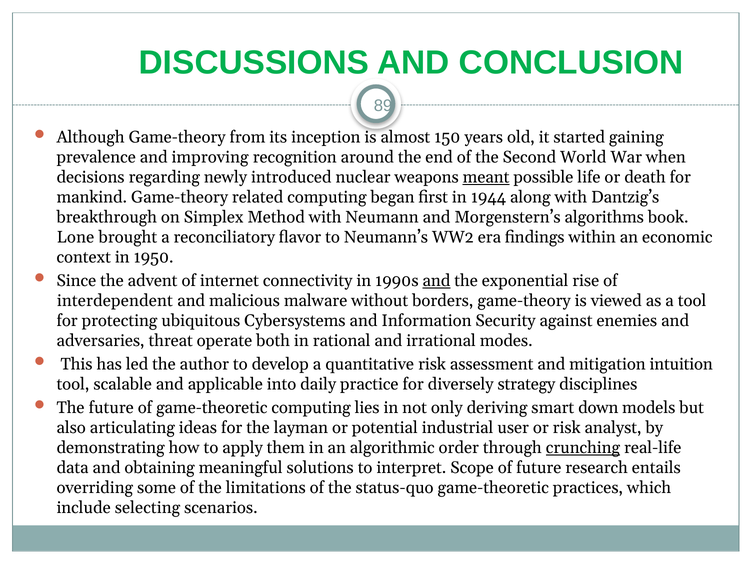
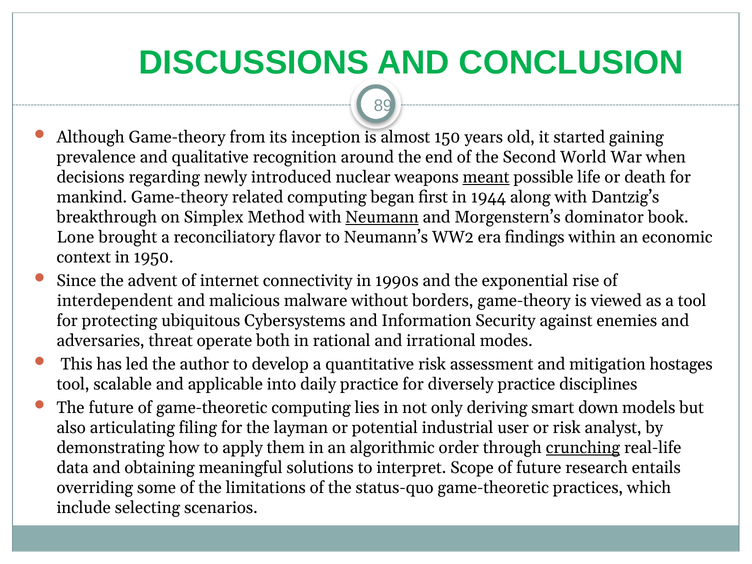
improving: improving -> qualitative (210, 157)
Neumann underline: none -> present (382, 217)
algorithms: algorithms -> dominator (604, 217)
and underline: present -> none (436, 281)
intuition: intuition -> hostages (681, 364)
diversely strategy: strategy -> practice (526, 384)
ideas: ideas -> filing (198, 428)
